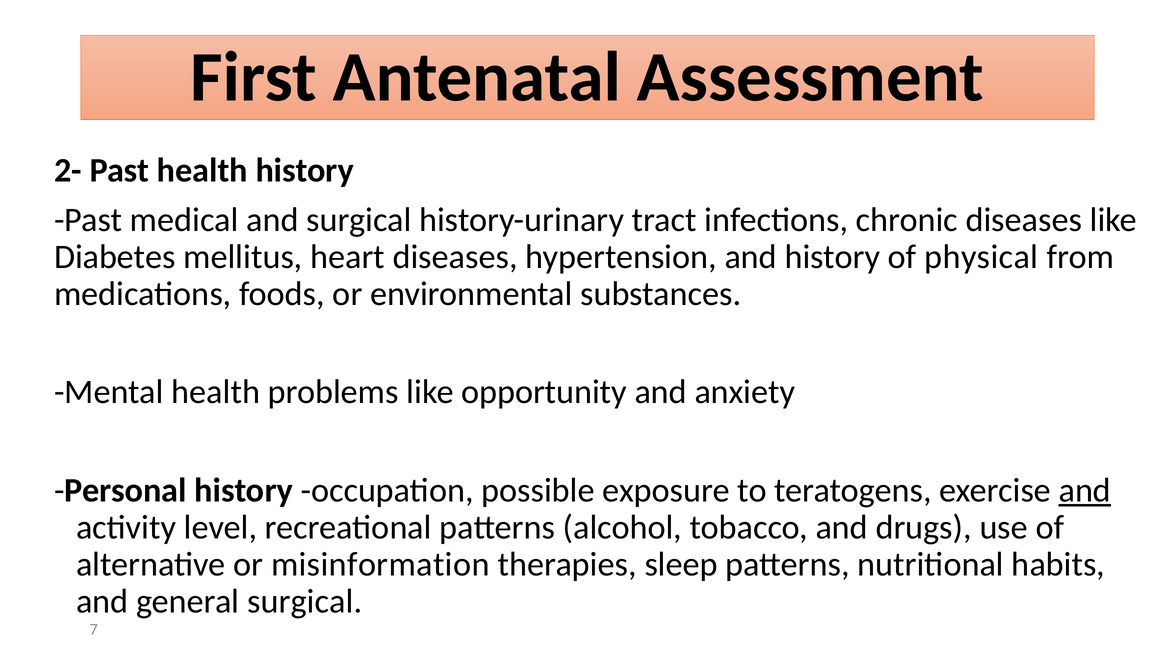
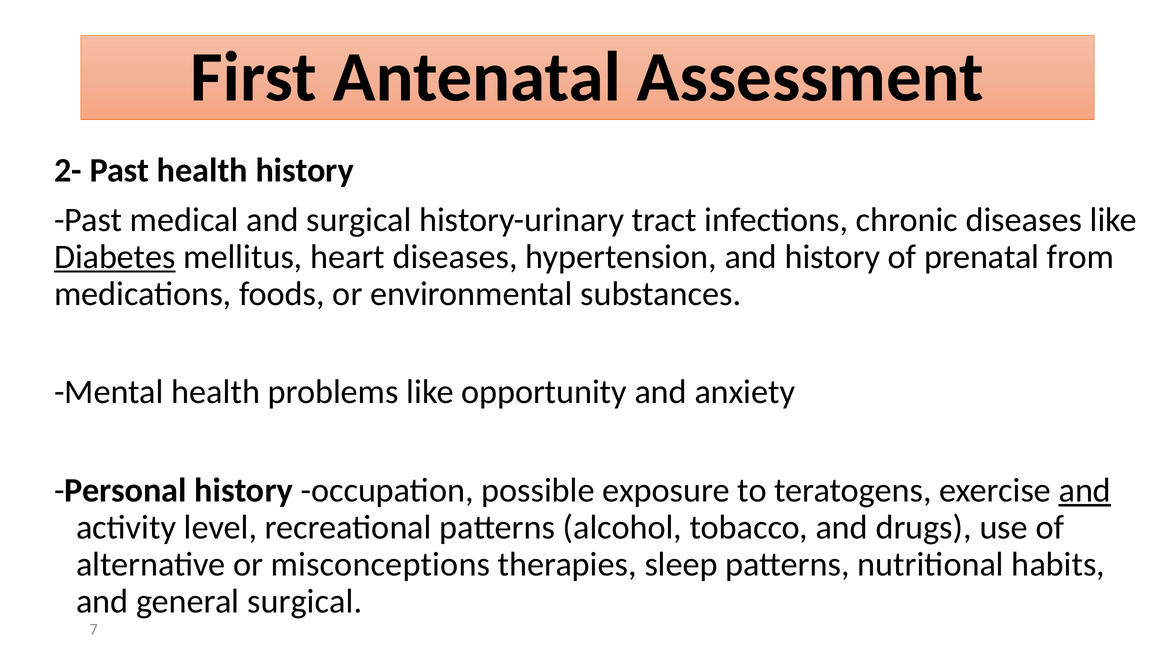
Diabetes underline: none -> present (115, 257)
physical: physical -> prenatal (982, 257)
misinformation: misinformation -> misconceptions (380, 564)
